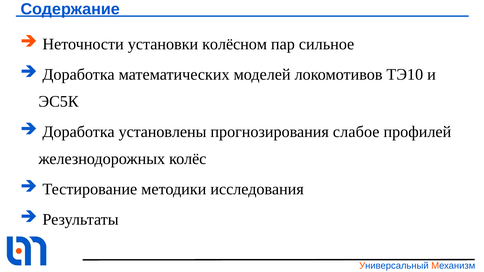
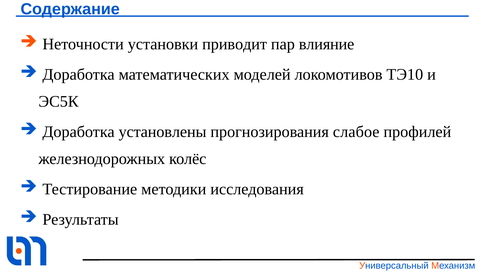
колёсном: колёсном -> приводит (235, 44)
сильное: сильное -> влияние (327, 44)
